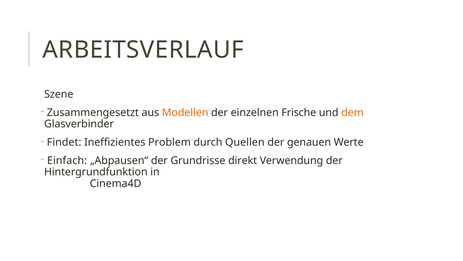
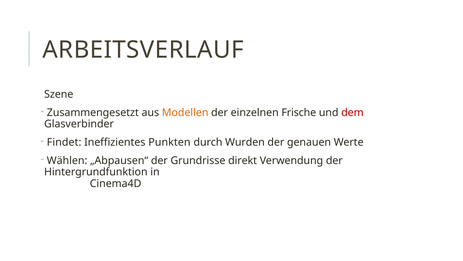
dem colour: orange -> red (352, 112)
Problem: Problem -> Punkten (169, 142)
Quellen: Quellen -> Wurden (245, 142)
Einfach: Einfach -> Wählen (67, 160)
